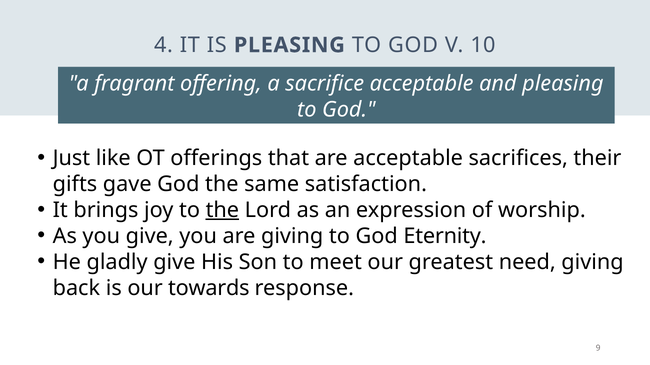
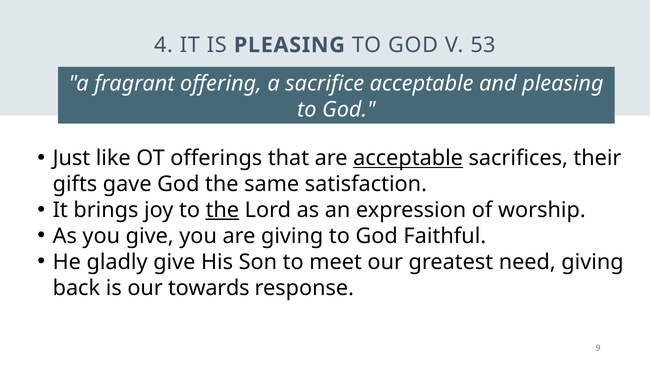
10: 10 -> 53 (483, 45)
acceptable underline: none -> present (408, 158)
Eternity: Eternity -> Faithful (445, 236)
